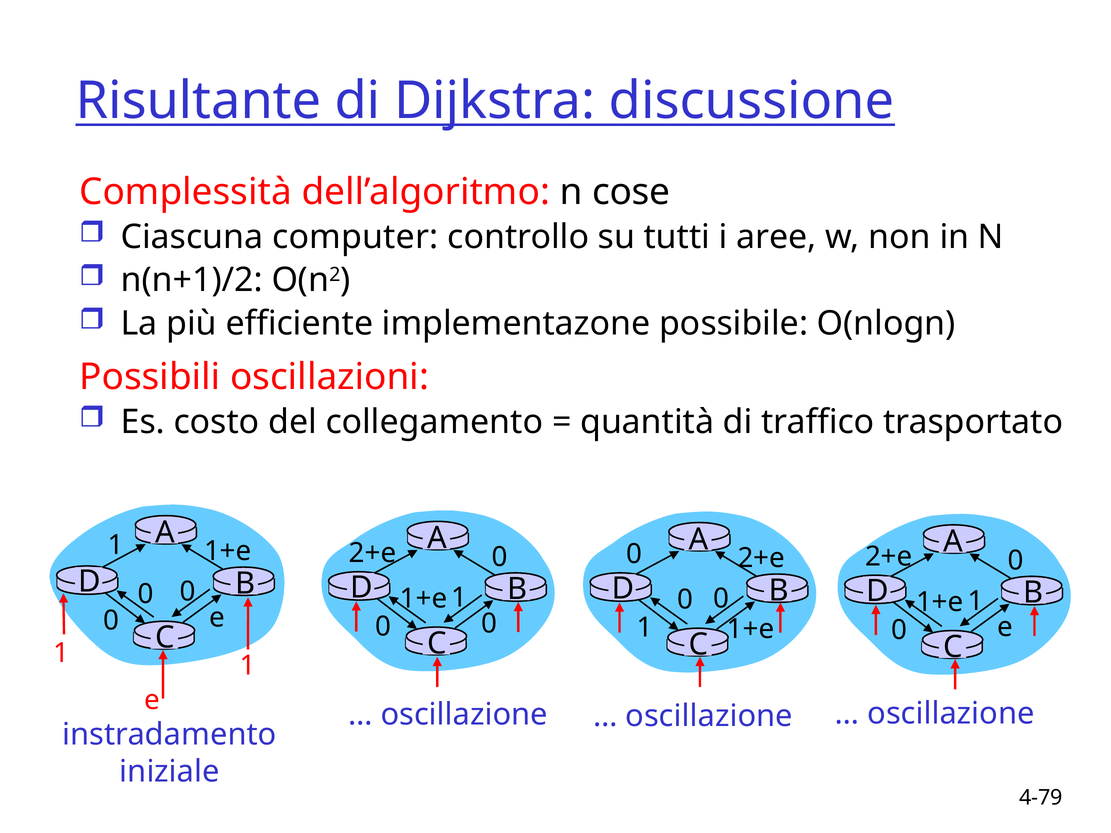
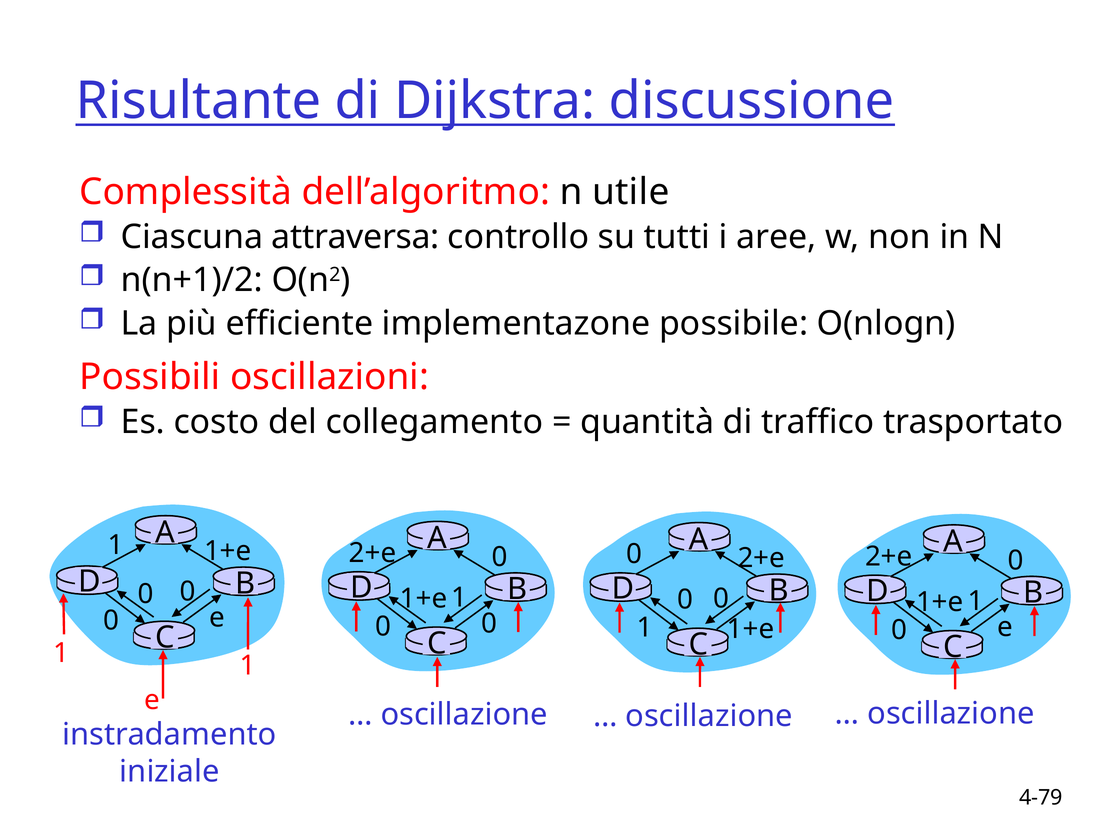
cose: cose -> utile (631, 192)
computer: computer -> attraversa (355, 237)
